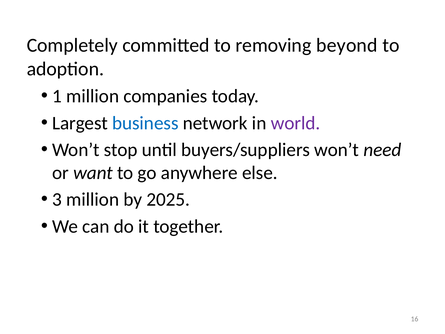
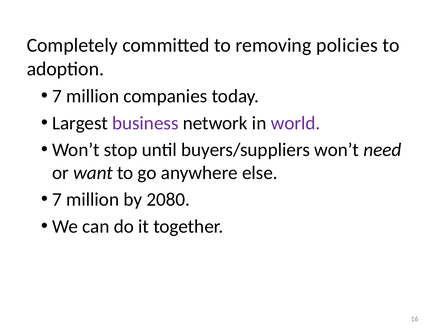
beyond: beyond -> policies (347, 45)
1: 1 -> 7 (57, 96)
business colour: blue -> purple (145, 123)
3: 3 -> 7 (57, 199)
2025: 2025 -> 2080 (168, 199)
